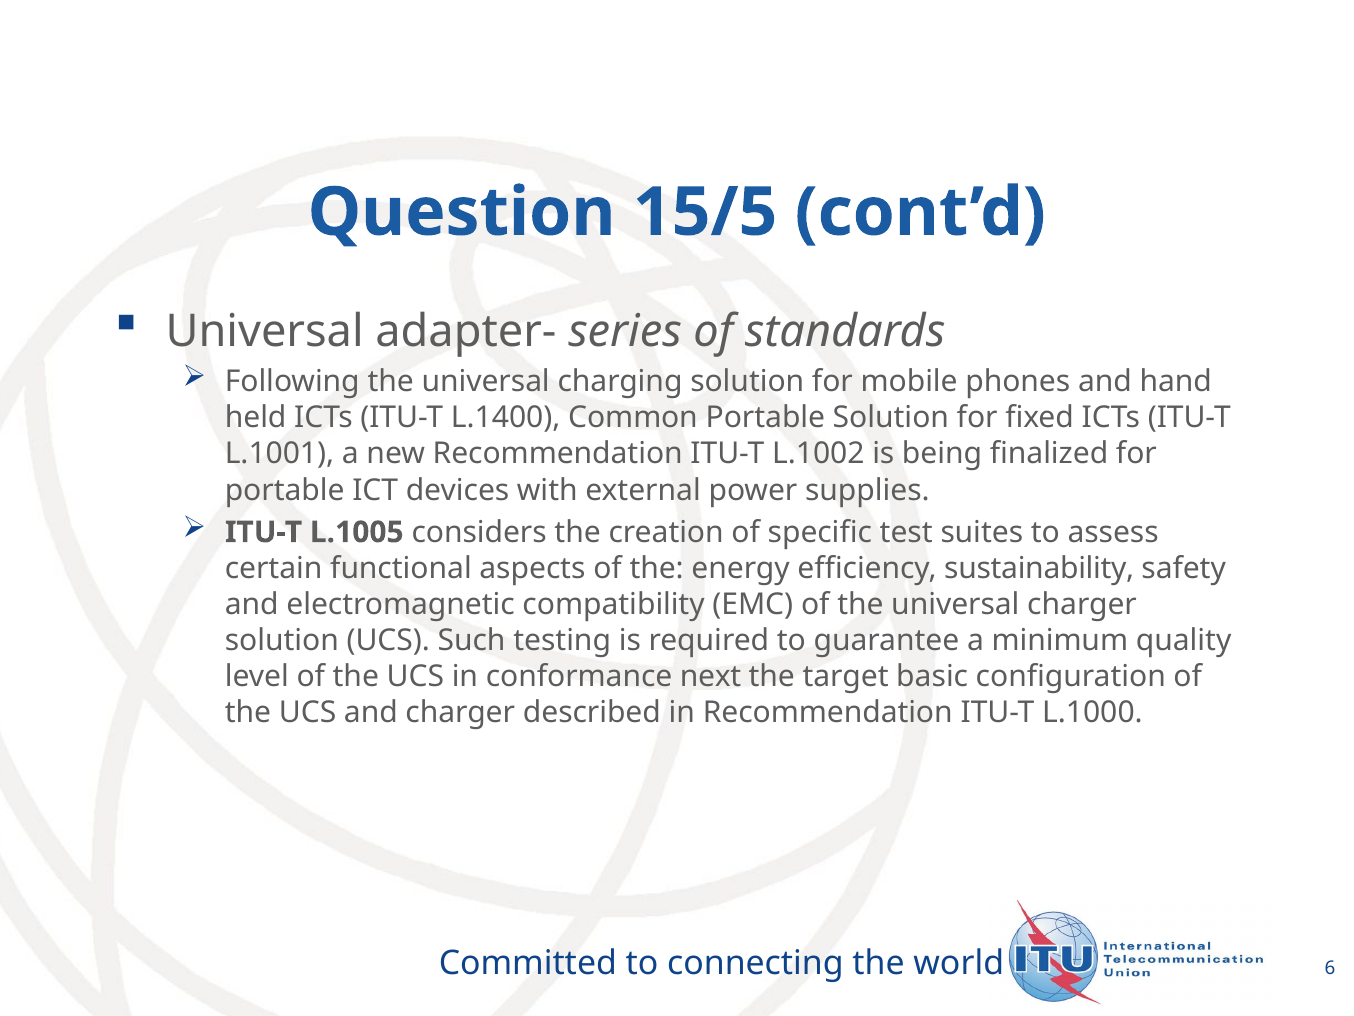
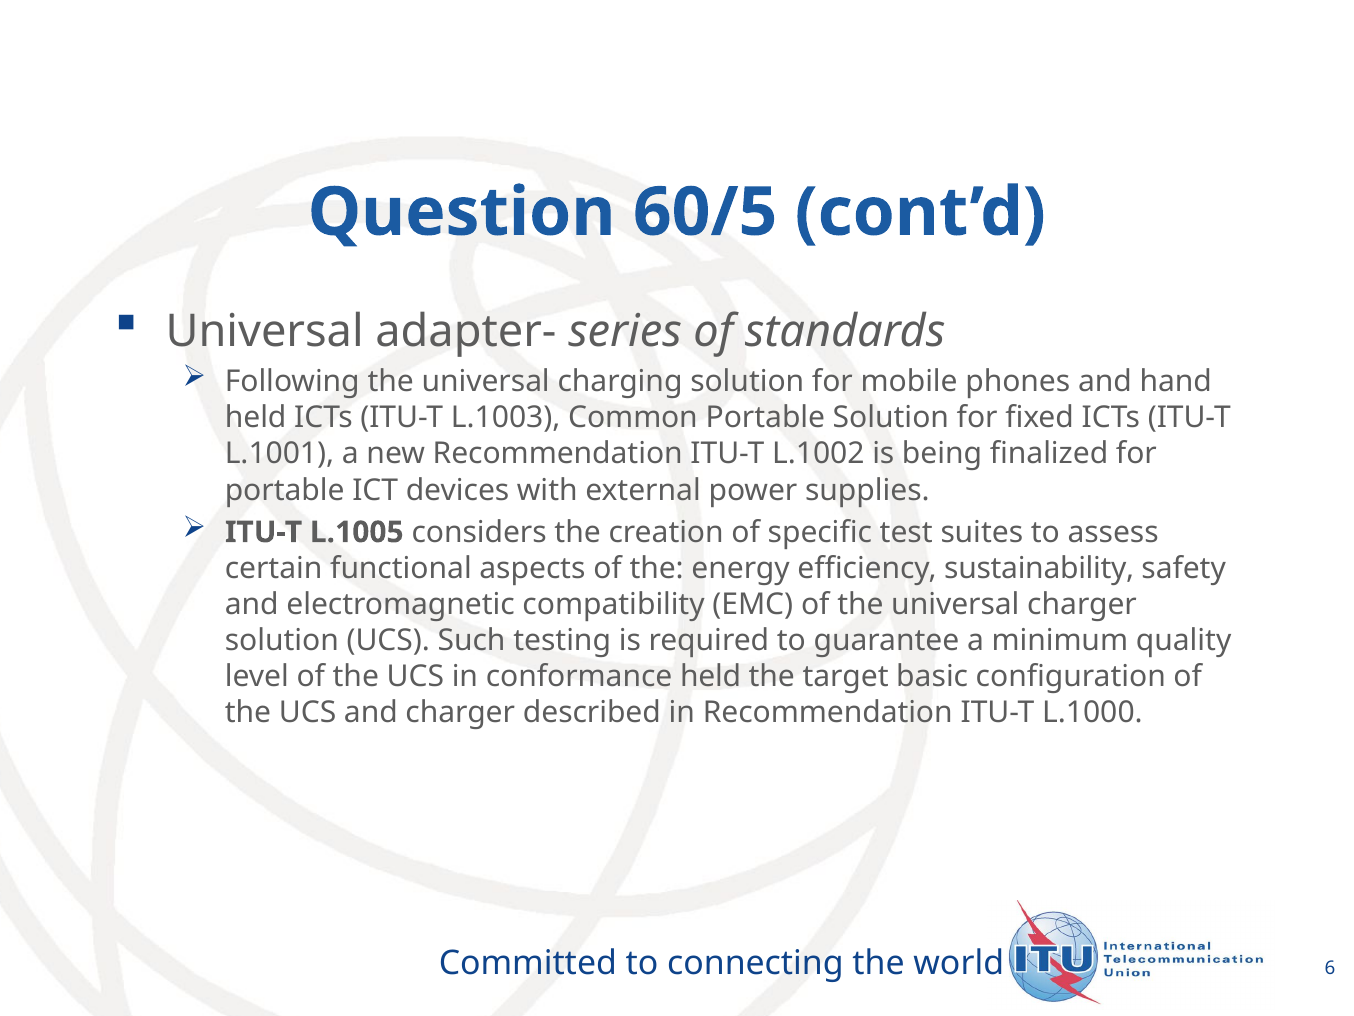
15/5: 15/5 -> 60/5 (705, 212)
L.1400: L.1400 -> L.1003 (506, 418)
conformance next: next -> held (711, 676)
